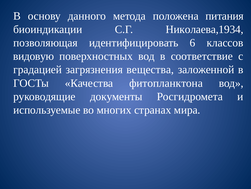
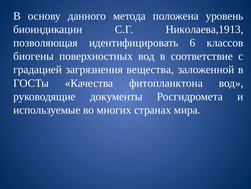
питания: питания -> уровень (225, 16)
Николаева,1934: Николаева,1934 -> Николаева,1913 (205, 29)
видовую: видовую -> биогены (34, 56)
